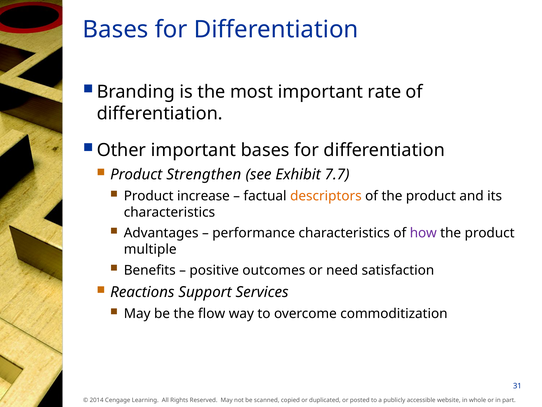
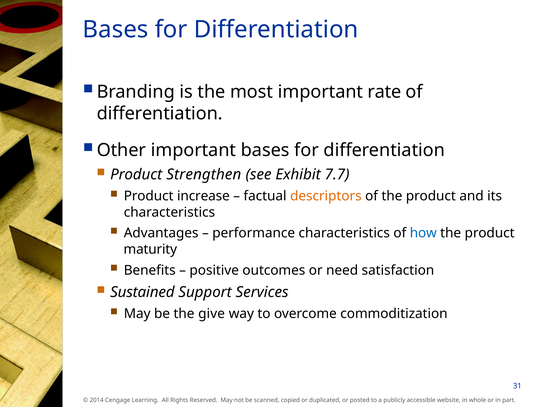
how colour: purple -> blue (423, 233)
multiple: multiple -> maturity (150, 249)
Reactions: Reactions -> Sustained (142, 292)
flow: flow -> give (212, 313)
